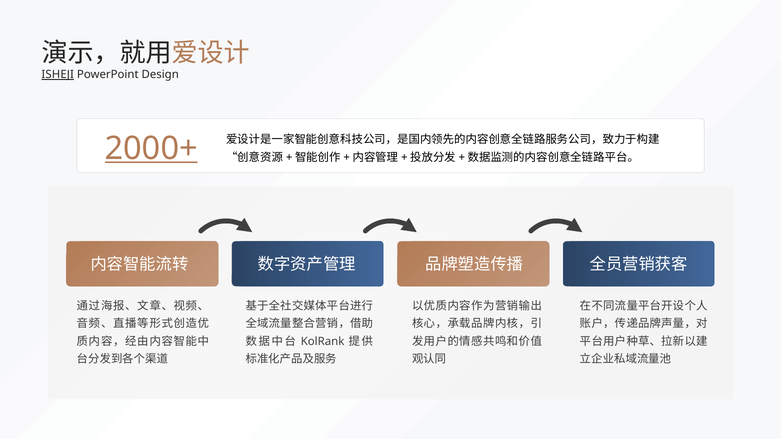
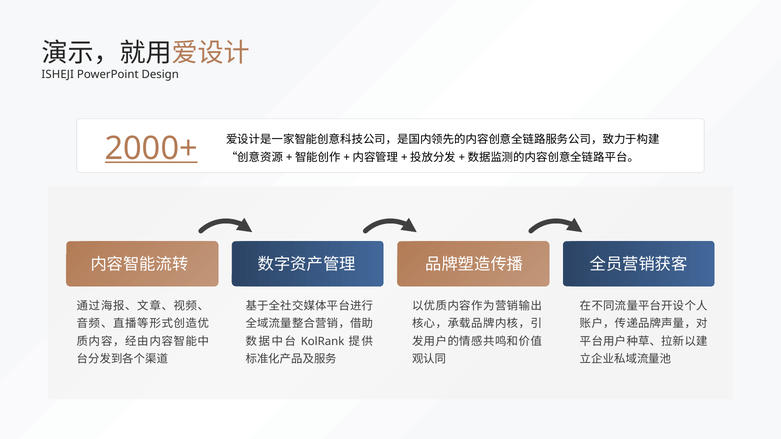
ISHEJI underline: present -> none (58, 75)
